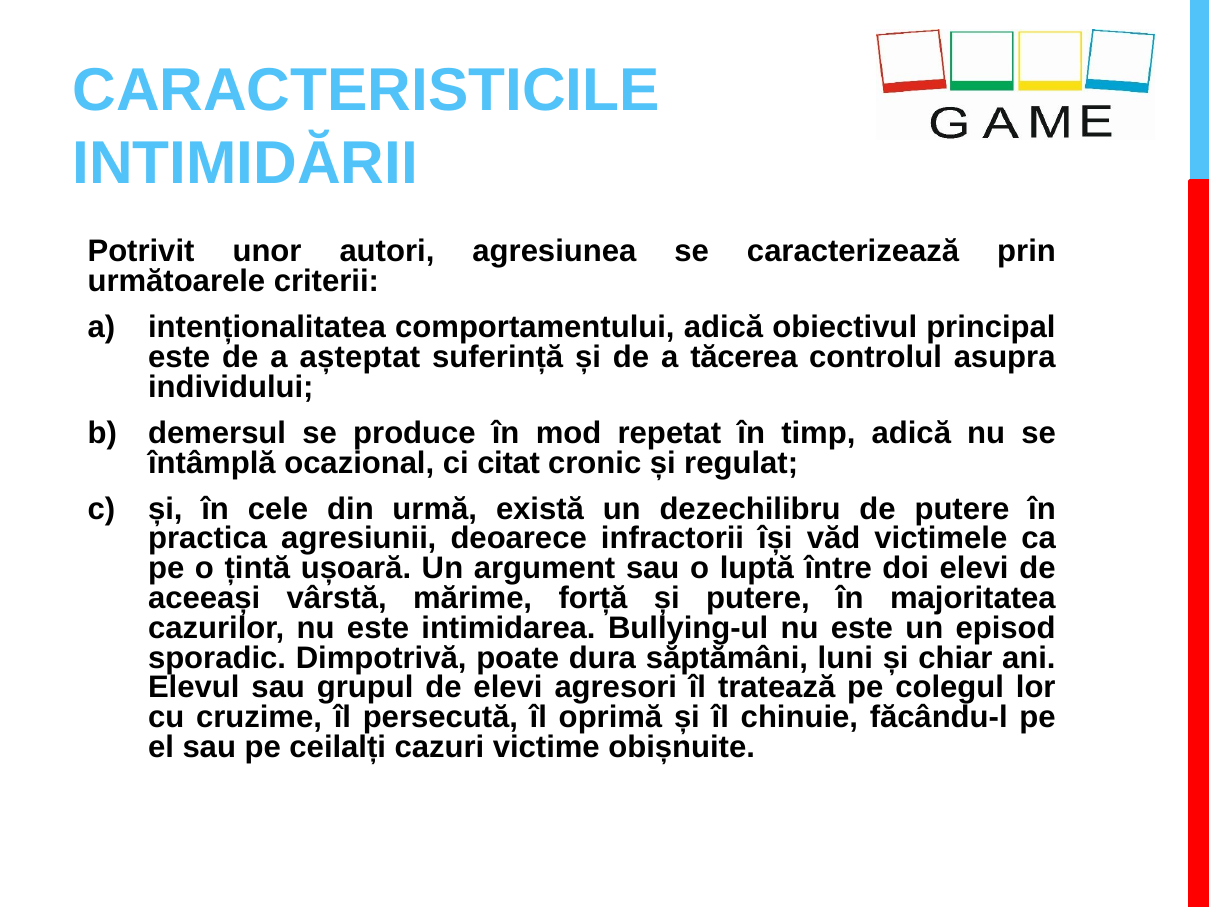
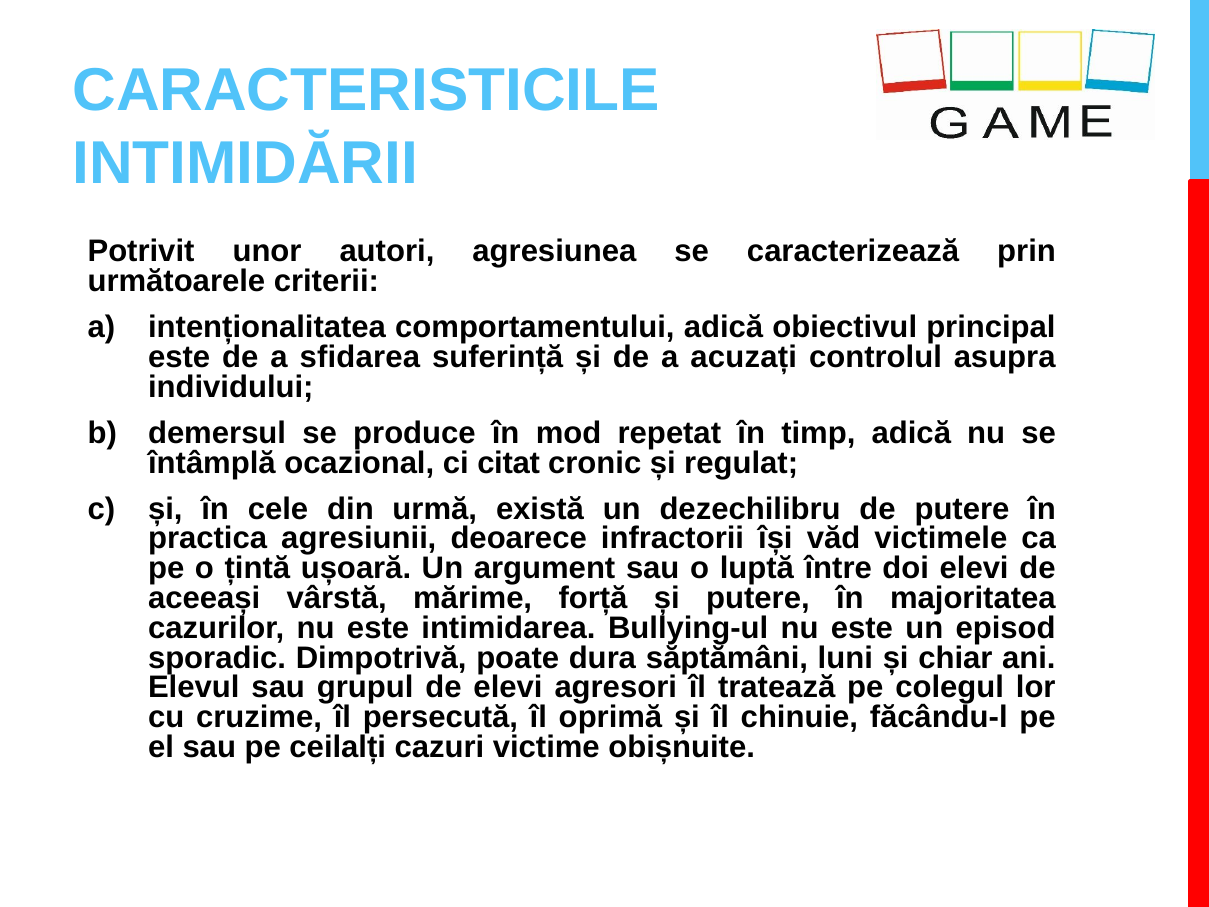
așteptat: așteptat -> sfidarea (360, 357)
tăcerea: tăcerea -> acuzați (744, 357)
